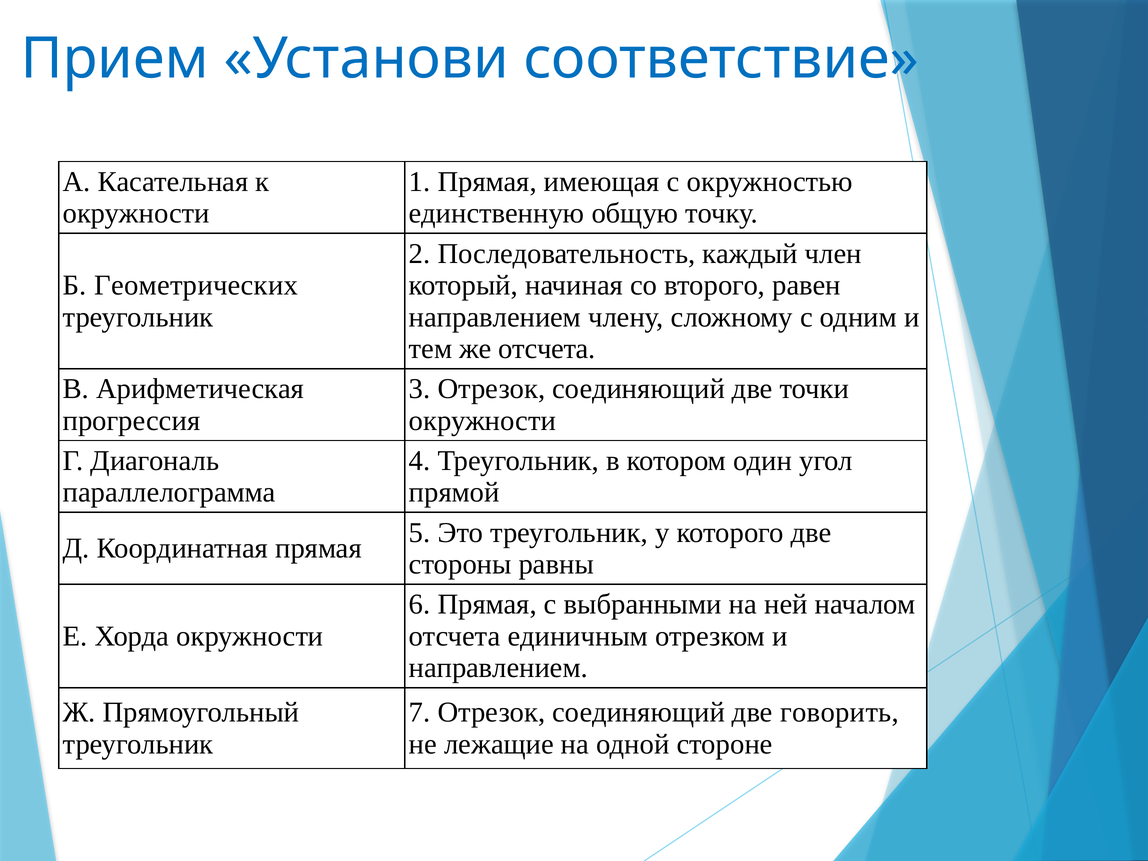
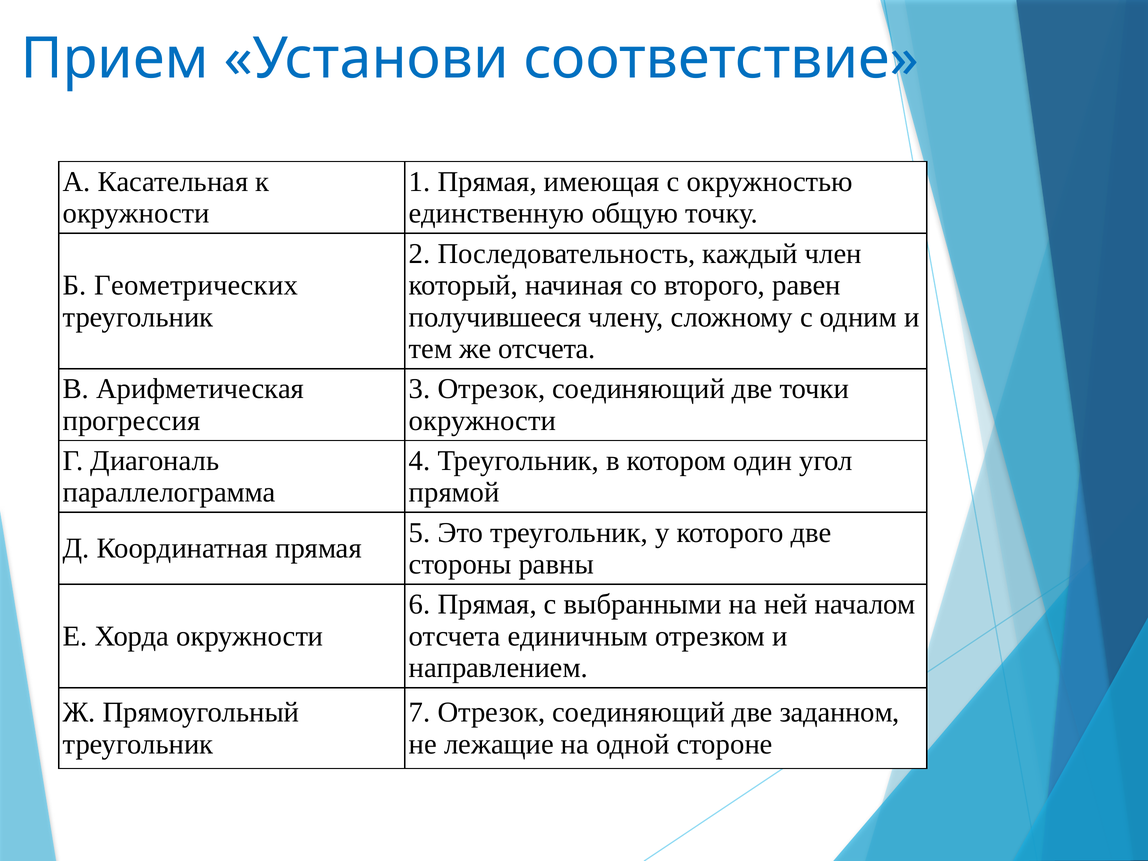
направлением: направлением -> получившееся (495, 317)
говорить: говорить -> заданном (840, 712)
